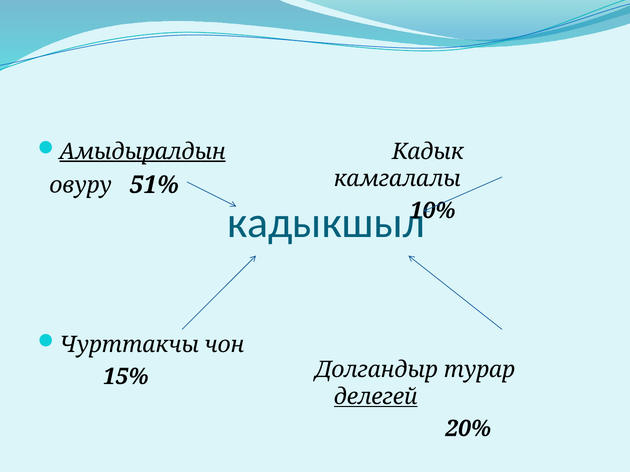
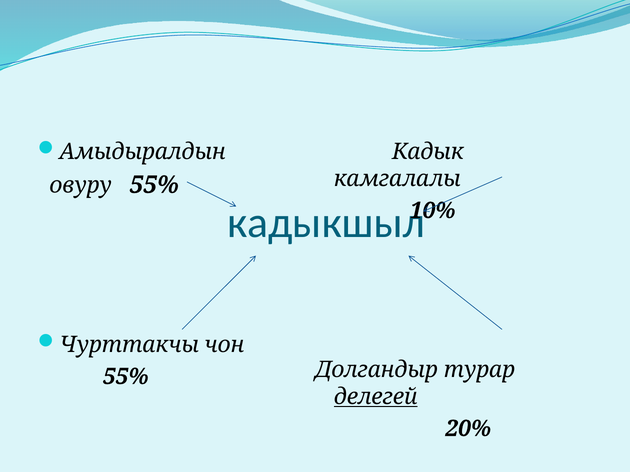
Амыдыралдын underline: present -> none (142, 152)
овуру 51%: 51% -> 55% (154, 185)
15%: 15% -> 55% (126, 377)
